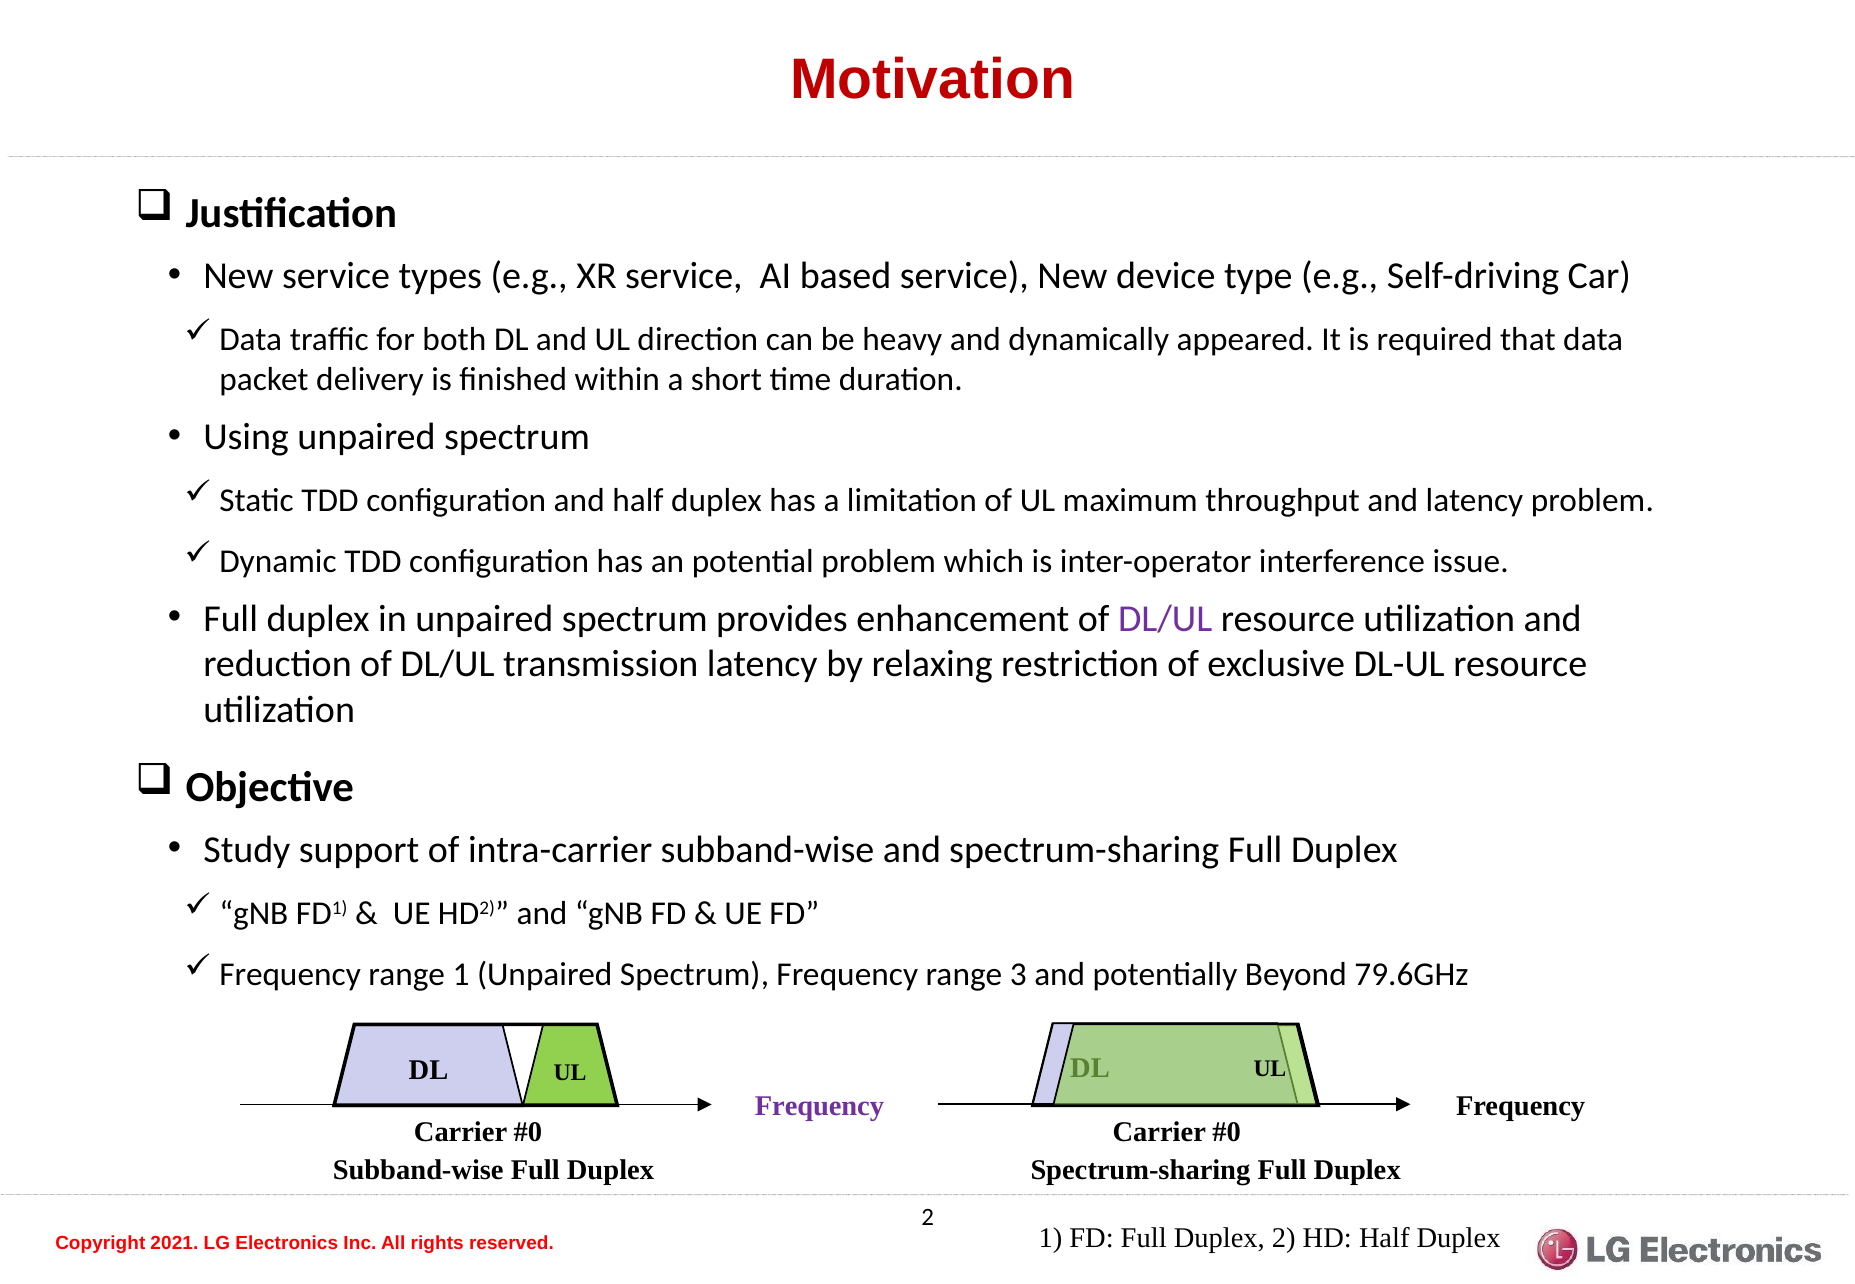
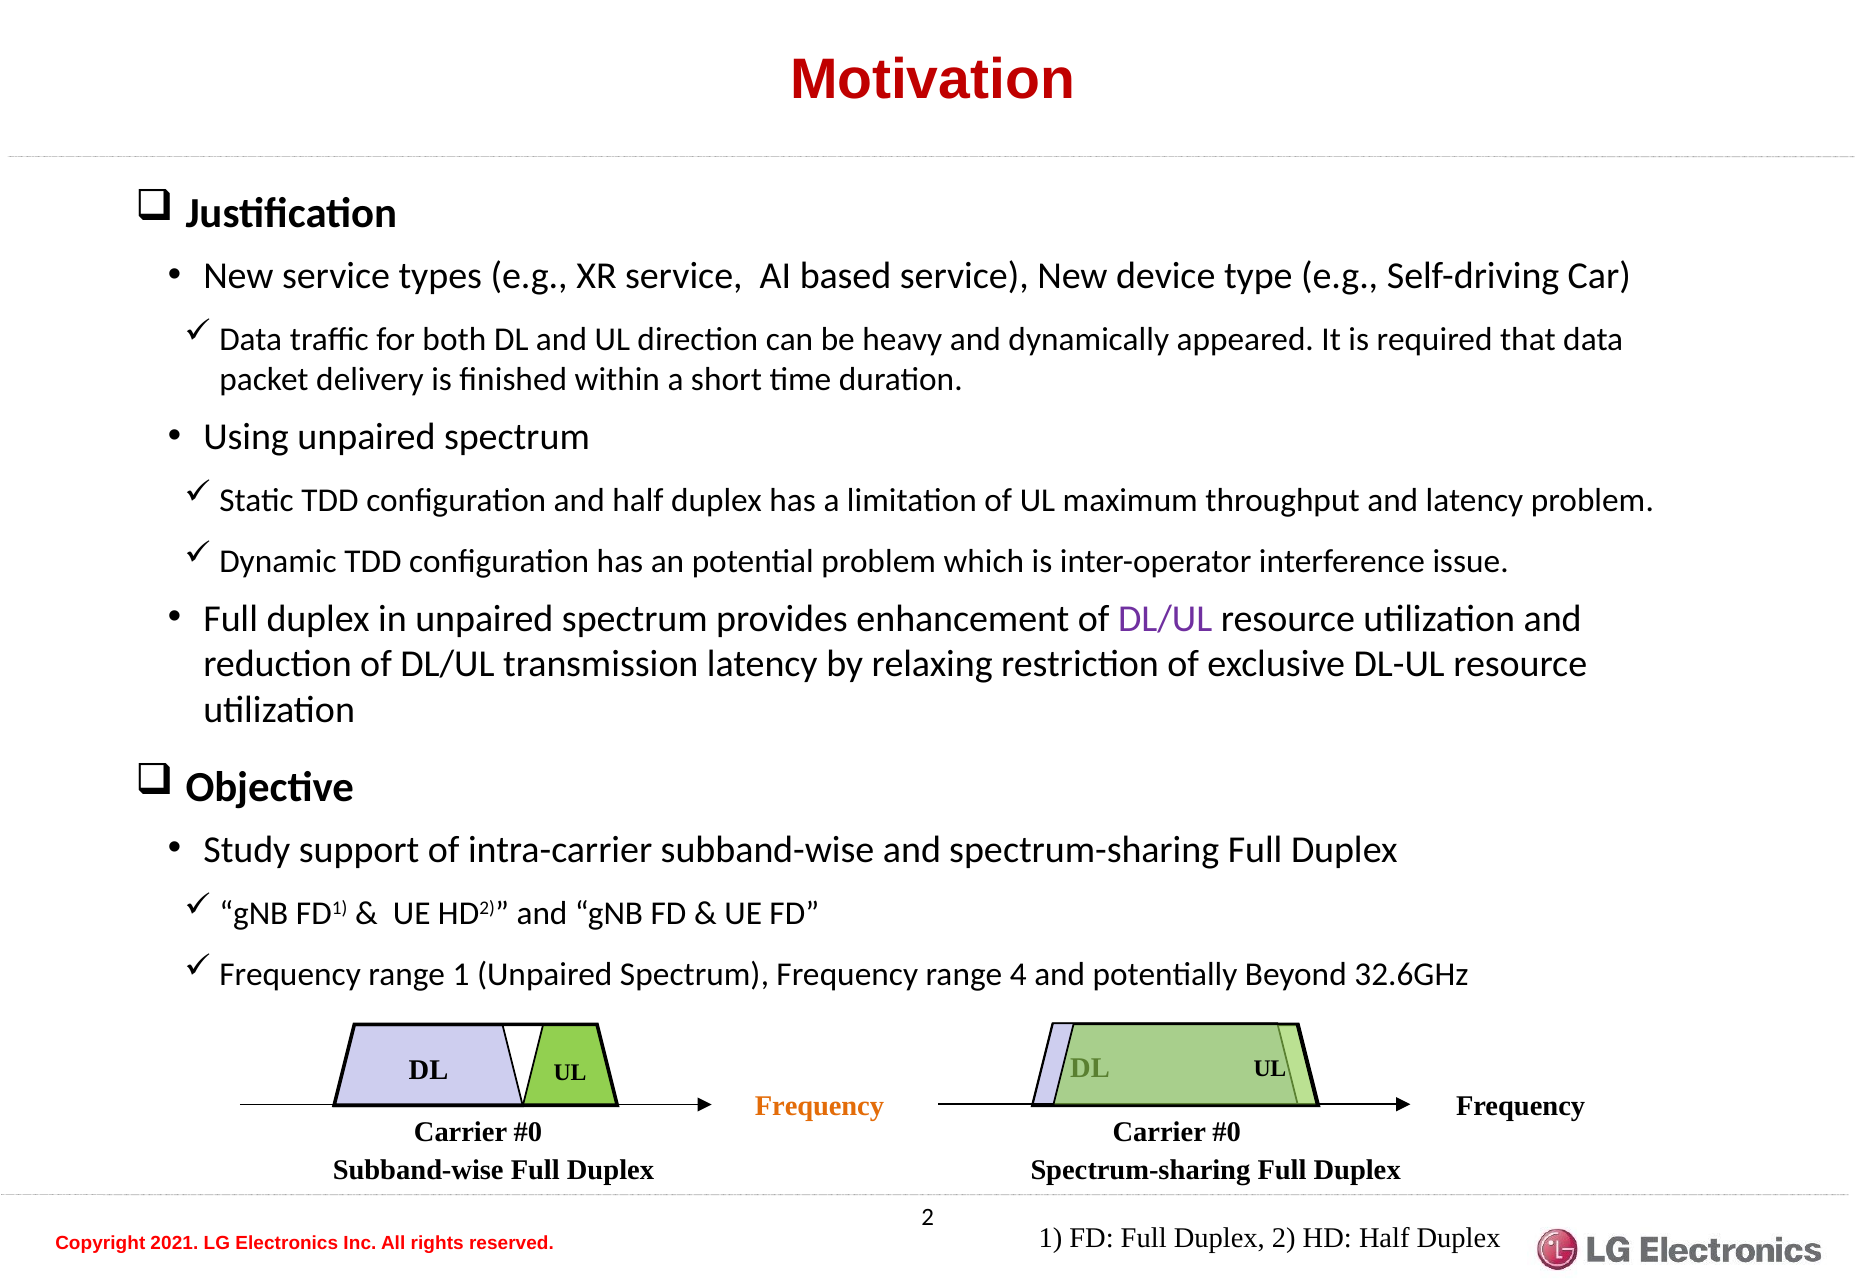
3: 3 -> 4 (1018, 974)
79.6GHz: 79.6GHz -> 32.6GHz (1411, 974)
Frequency colour: purple -> orange (819, 1106)
